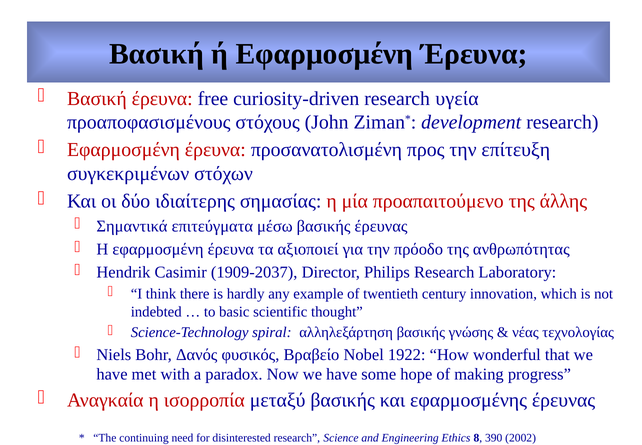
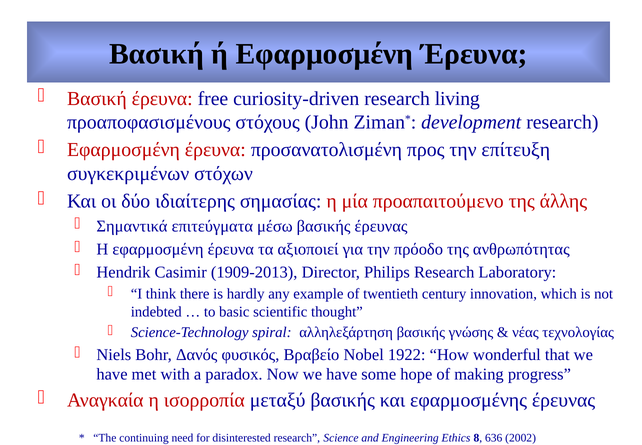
υγεία: υγεία -> living (457, 98)
1909-2037: 1909-2037 -> 1909-2013 (254, 272)
390: 390 -> 636 (494, 437)
